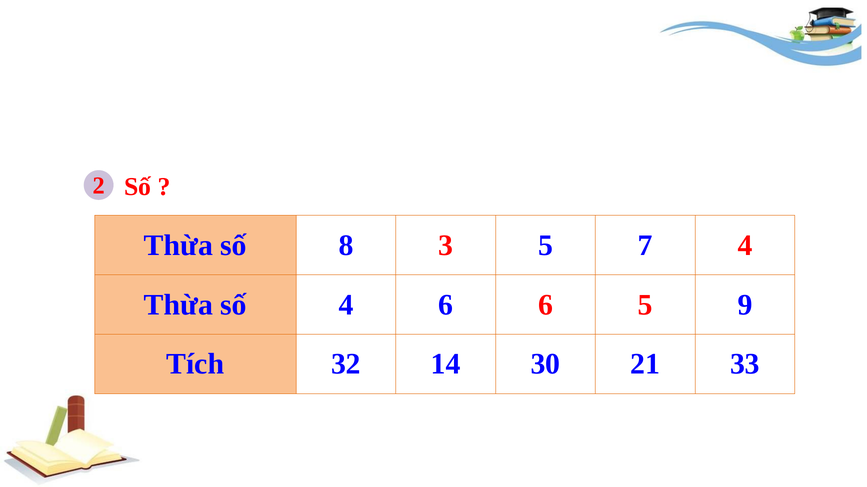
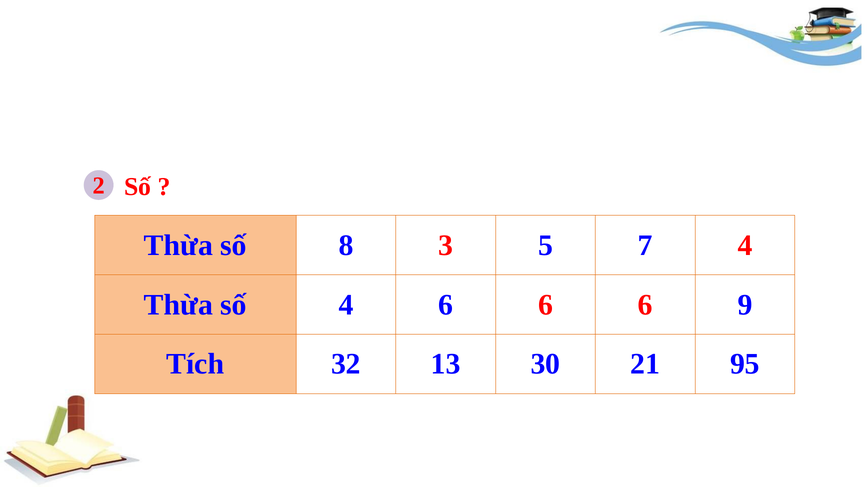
6 6 5: 5 -> 6 (645, 305)
14: 14 -> 13 (446, 364)
33: 33 -> 95 (745, 364)
